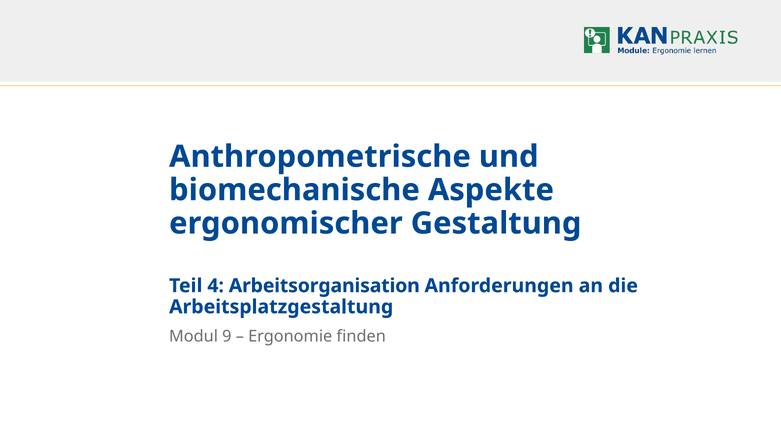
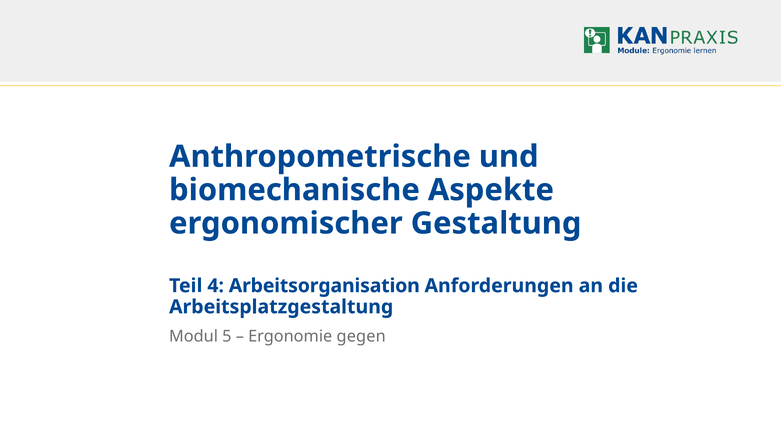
9: 9 -> 5 (227, 337)
finden: finden -> gegen (361, 337)
